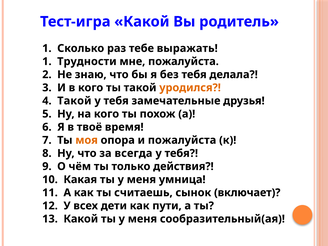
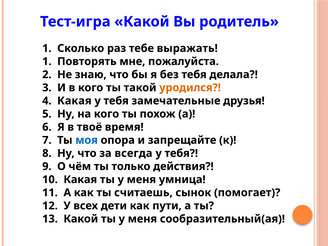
Трудности: Трудности -> Повторять (87, 61)
Такой: Такой -> Какая (74, 101)
моя colour: orange -> blue (87, 140)
и пожалуйста: пожалуйста -> запрещайте (182, 140)
включает: включает -> помогает (247, 193)
